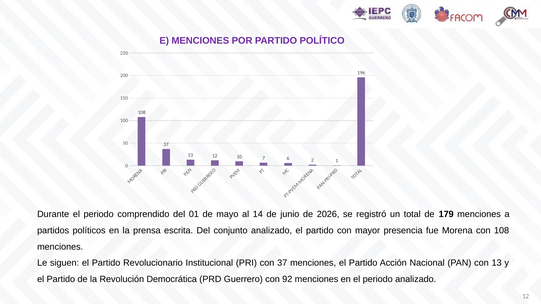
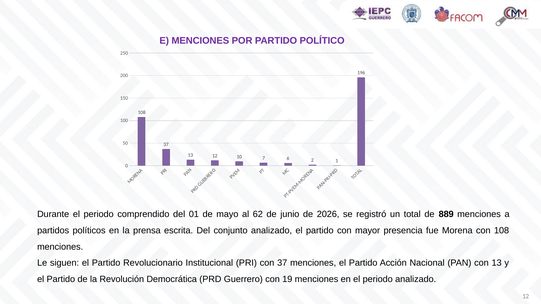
14: 14 -> 62 (258, 215)
179: 179 -> 889 (446, 215)
92: 92 -> 19 (287, 279)
